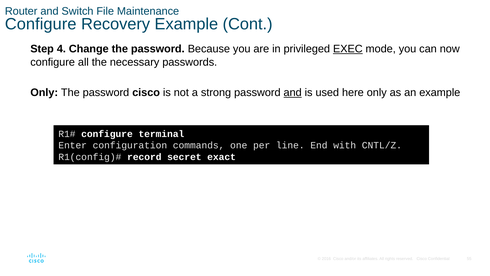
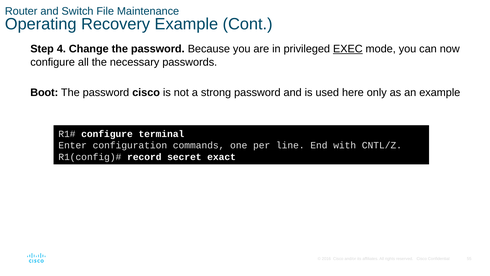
Configure: Configure -> Operating (41, 24)
Only: Only -> Boot (44, 93)
and underline: present -> none (293, 93)
